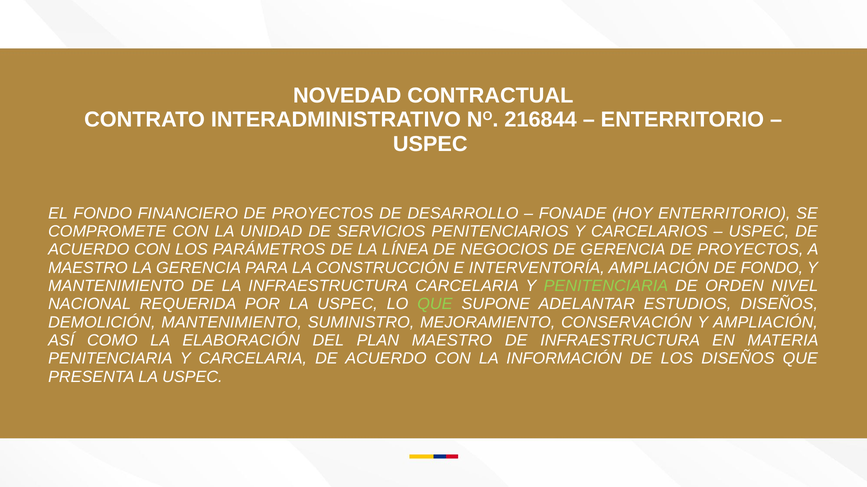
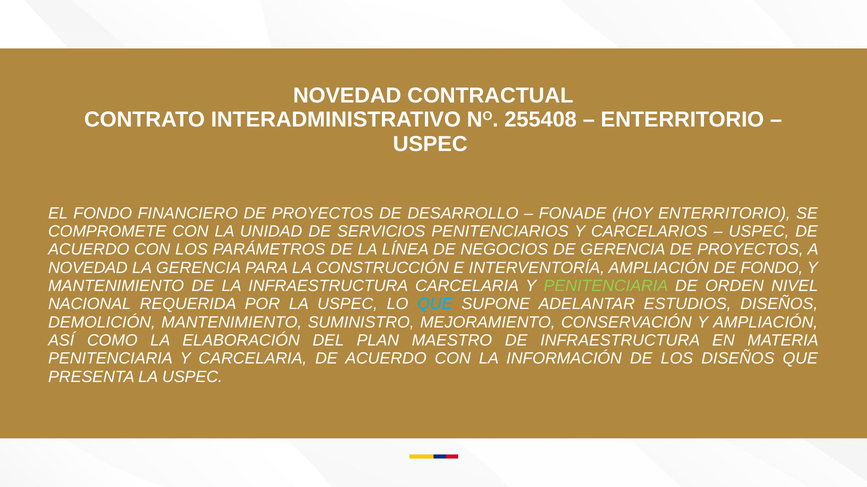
216844: 216844 -> 255408 (541, 120)
MAESTRO: MAESTRO -> NOVEDAD (88, 268)
QUE colour: light green -> light blue (435, 305)
